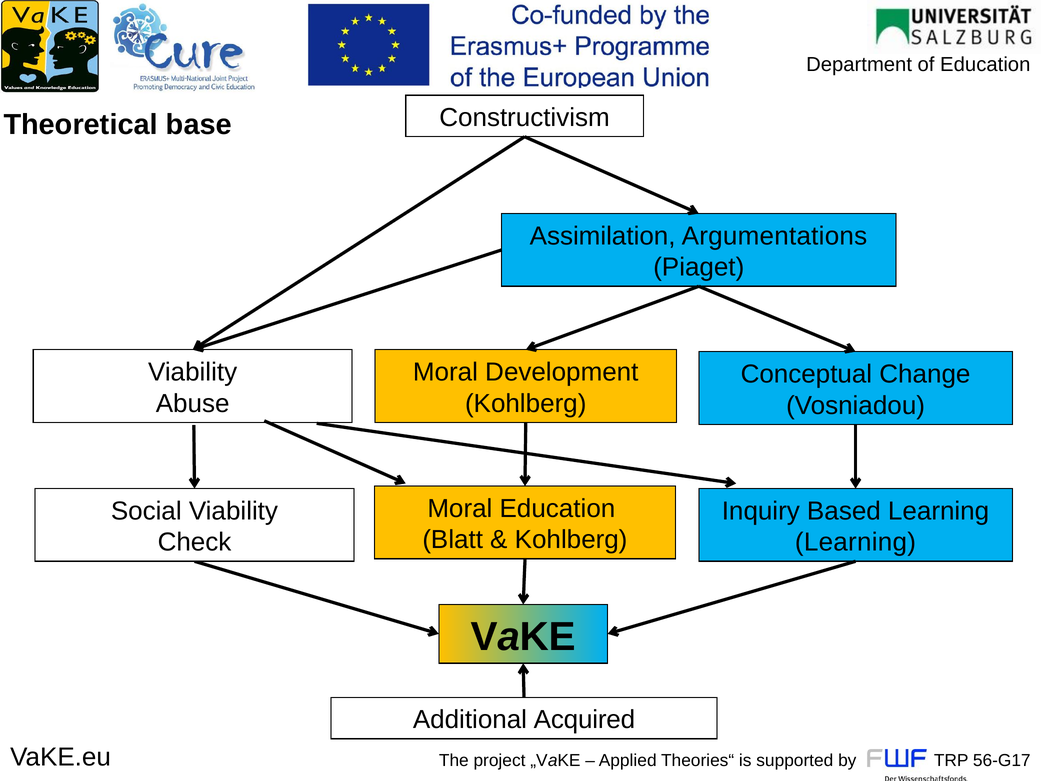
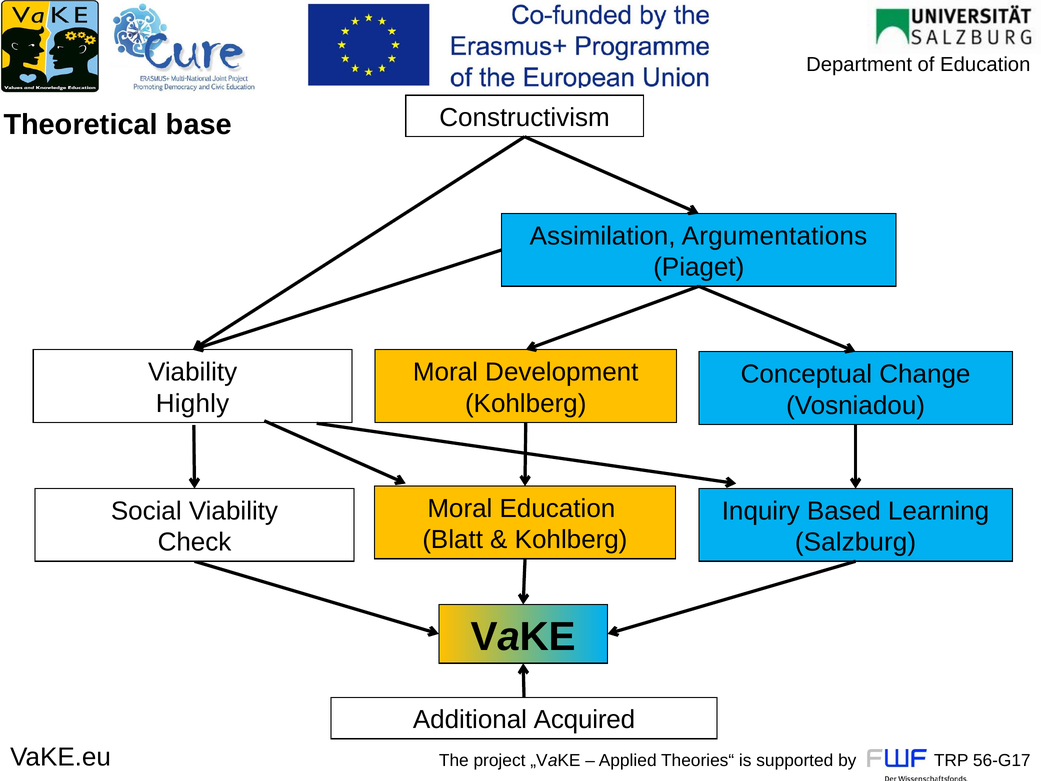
Abuse: Abuse -> Highly (193, 403)
Learning: Learning -> Salzburg (856, 542)
